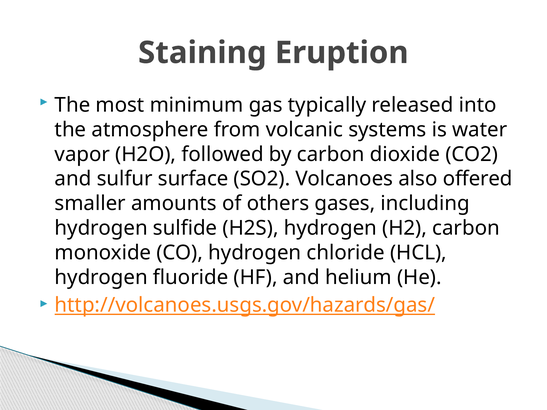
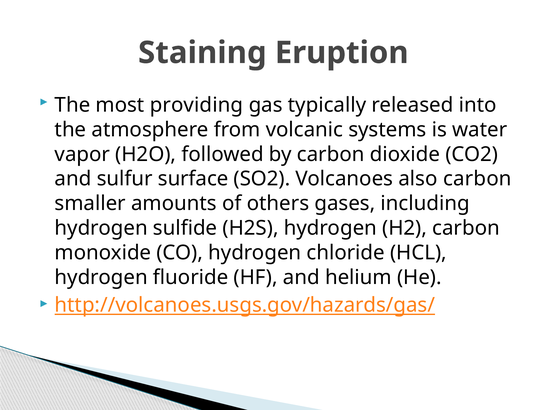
minimum: minimum -> providing (196, 105)
also offered: offered -> carbon (477, 179)
